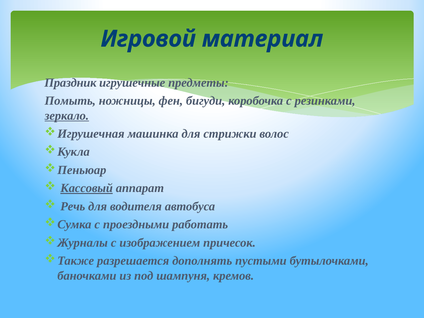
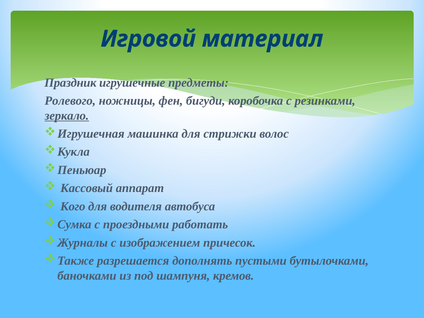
Помыть: Помыть -> Ролевого (70, 101)
Кассовый underline: present -> none (87, 188)
Речь: Речь -> Кого (73, 206)
